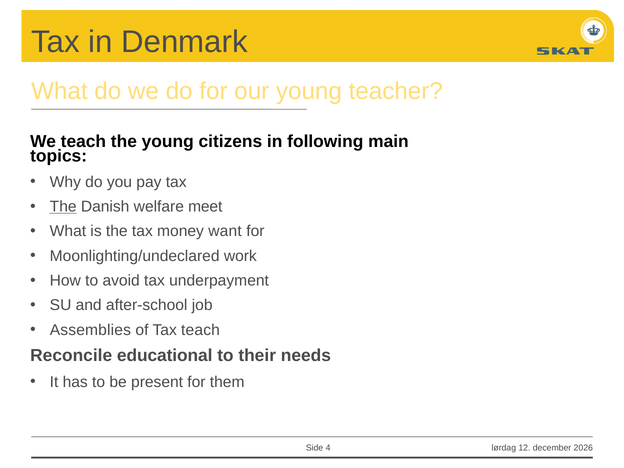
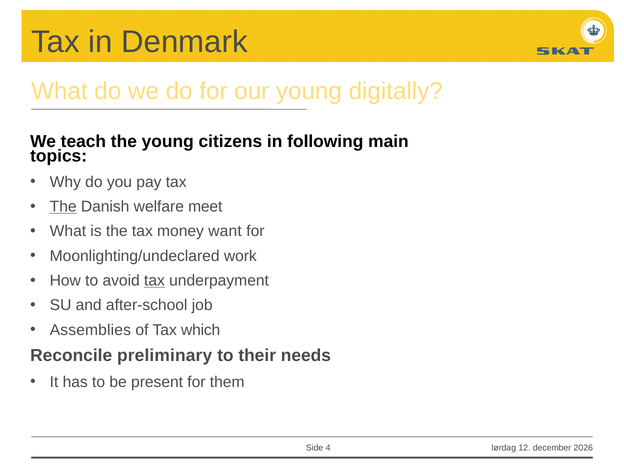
teacher: teacher -> digitally (396, 91)
tax underline: none -> present (154, 281)
Tax teach: teach -> which (201, 330)
educational: educational -> preliminary (165, 355)
